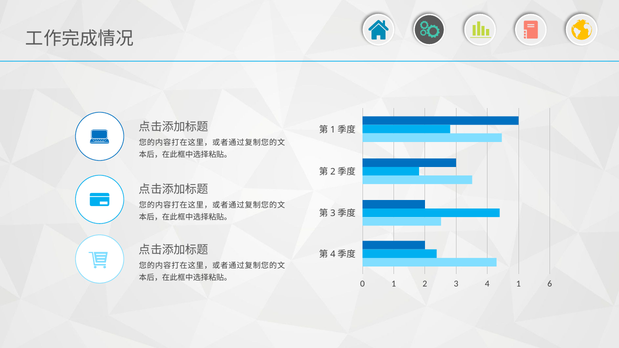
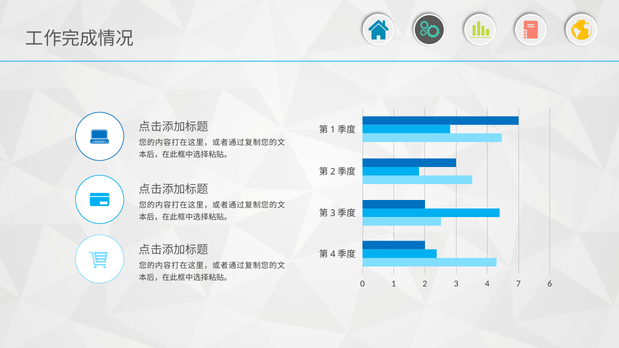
4 1: 1 -> 7 (518, 284)
